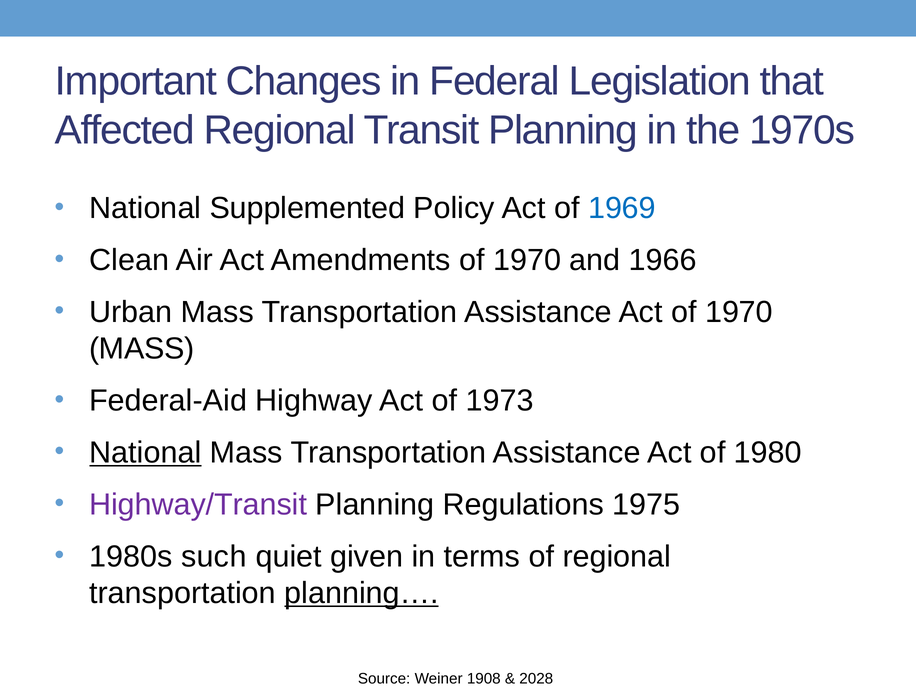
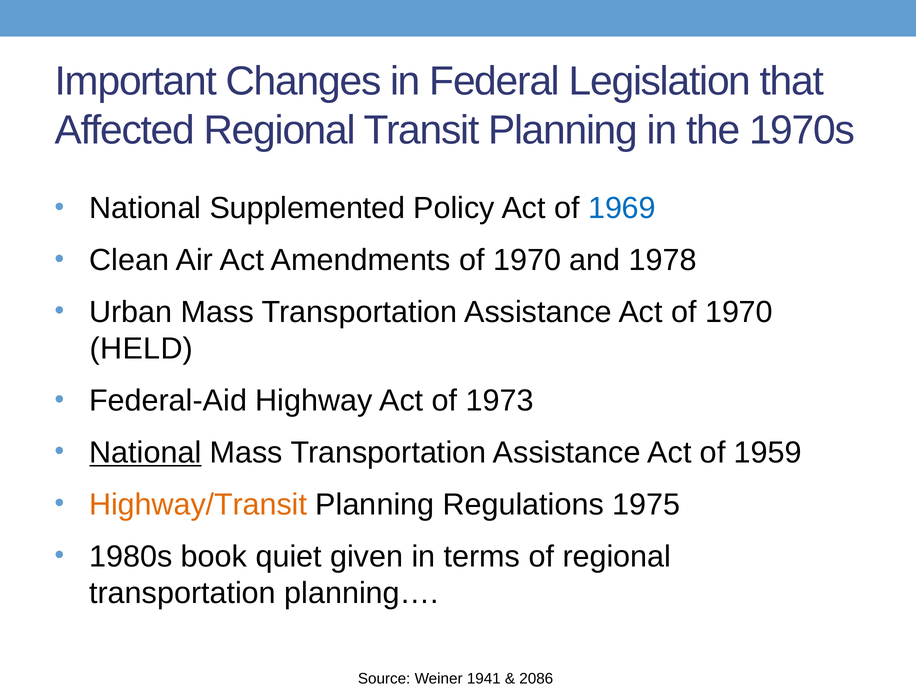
1966: 1966 -> 1978 (663, 260)
MASS: MASS -> HELD (141, 349)
1980: 1980 -> 1959 (768, 453)
Highway/Transit colour: purple -> orange (198, 505)
such: such -> book (214, 556)
planning… underline: present -> none (362, 593)
1908: 1908 -> 1941 (484, 679)
2028: 2028 -> 2086 (536, 679)
